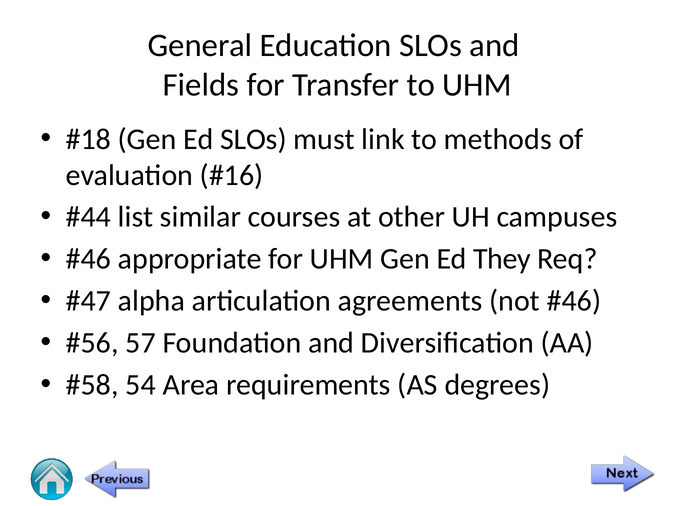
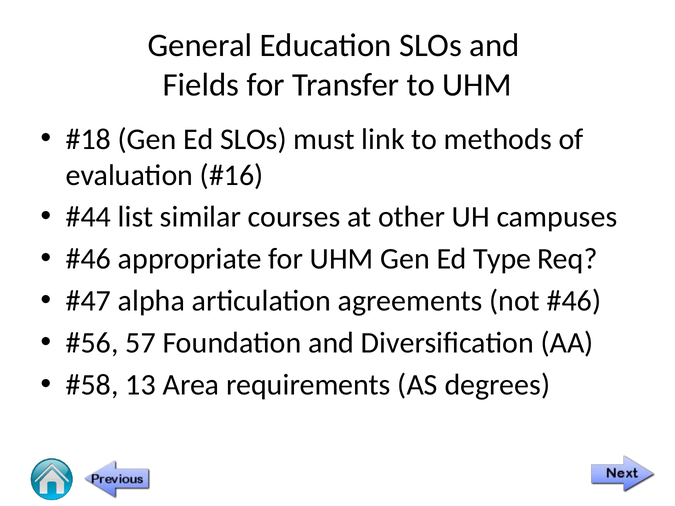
They: They -> Type (502, 259)
54: 54 -> 13 (141, 385)
